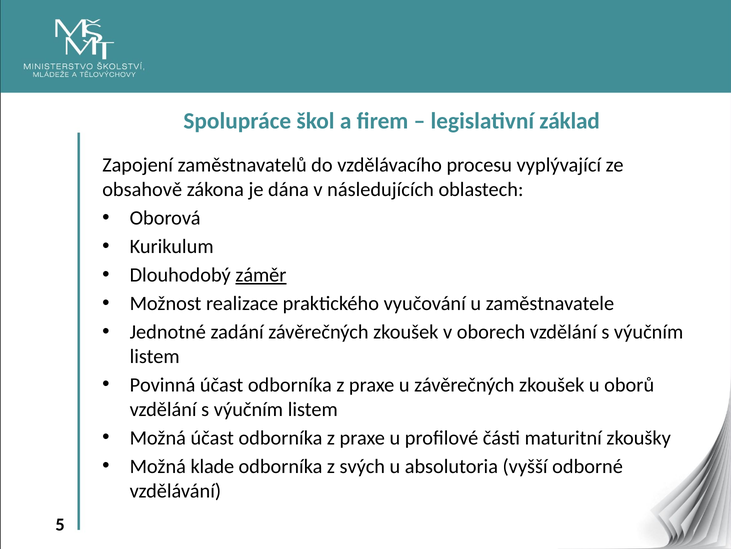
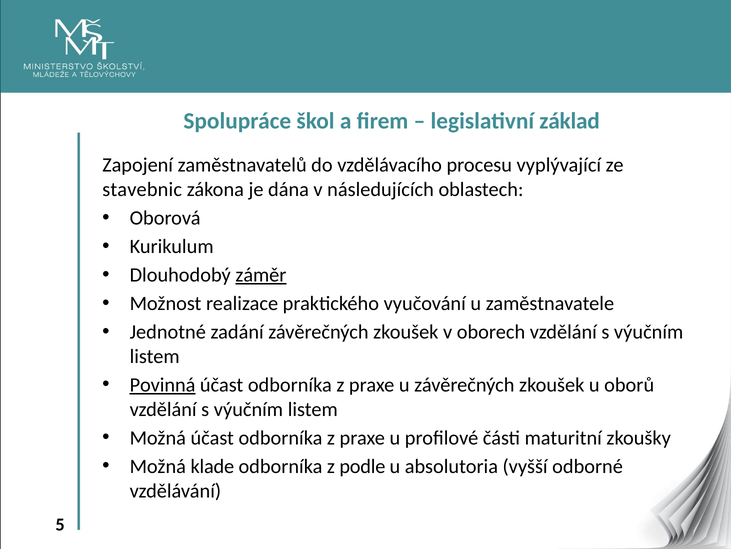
obsahově: obsahově -> stavebnic (142, 189)
Povinná underline: none -> present (163, 384)
svých: svých -> podle (362, 466)
